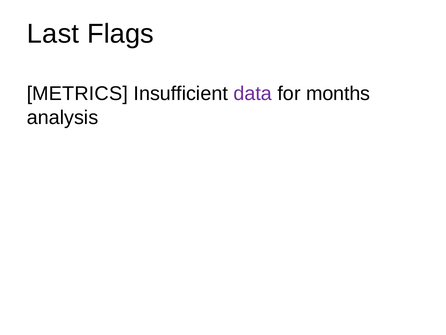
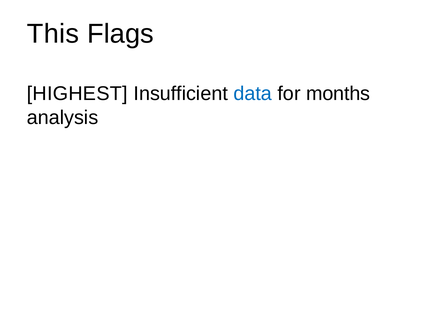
Last: Last -> This (53, 34)
METRICS: METRICS -> HIGHEST (77, 94)
data colour: purple -> blue (253, 94)
